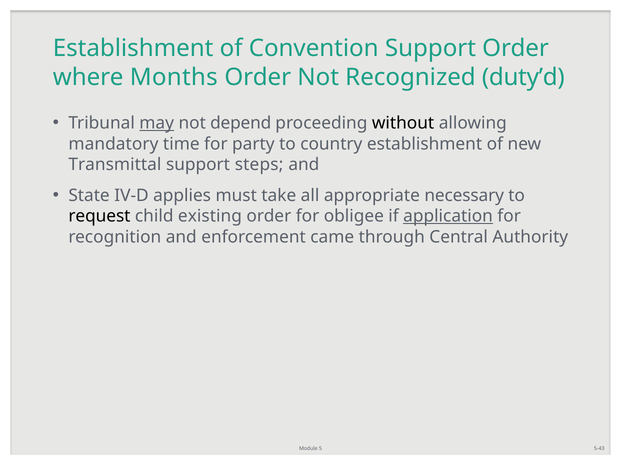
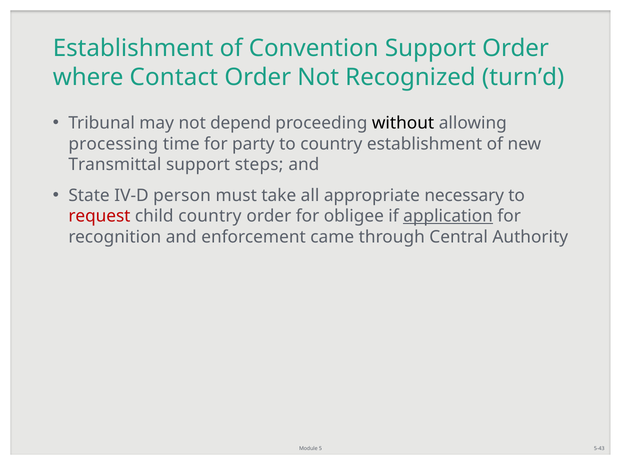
Months: Months -> Contact (174, 77)
duty’d: duty’d -> turn’d (523, 77)
may underline: present -> none (157, 123)
mandatory: mandatory -> processing (113, 144)
applies: applies -> person (182, 196)
request colour: black -> red (99, 217)
child existing: existing -> country (210, 217)
